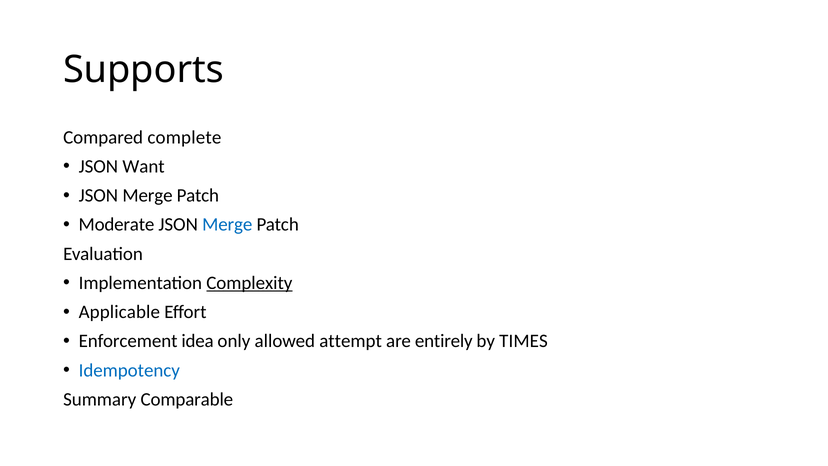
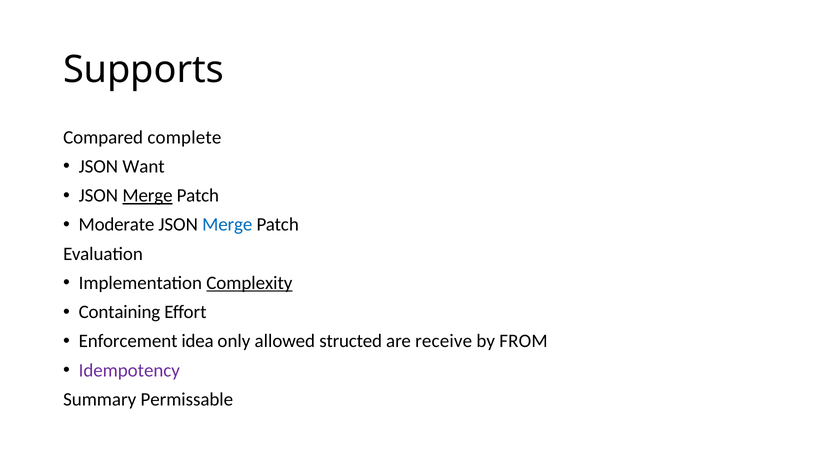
Merge underline: none -> present (147, 195)
Applicable: Applicable -> Containing (119, 312)
attempt: attempt -> structed (351, 341)
entirely: entirely -> receive (444, 341)
TIMES: TIMES -> FROM (523, 341)
Idempotency colour: blue -> purple (129, 370)
Comparable: Comparable -> Permissable (187, 399)
